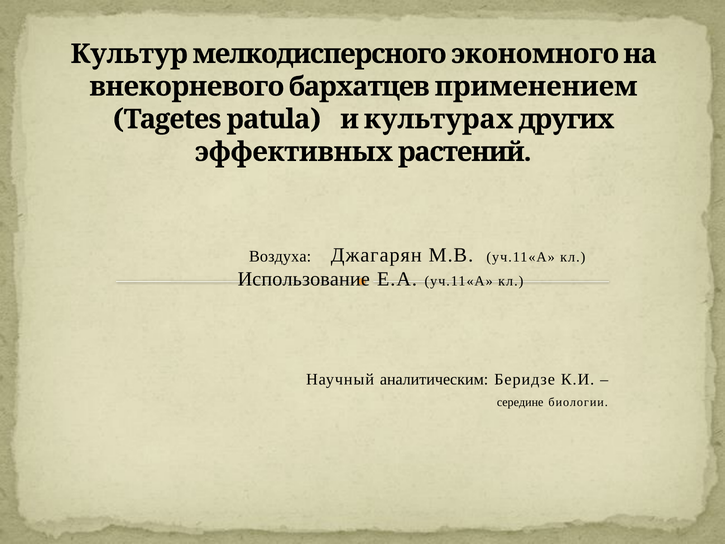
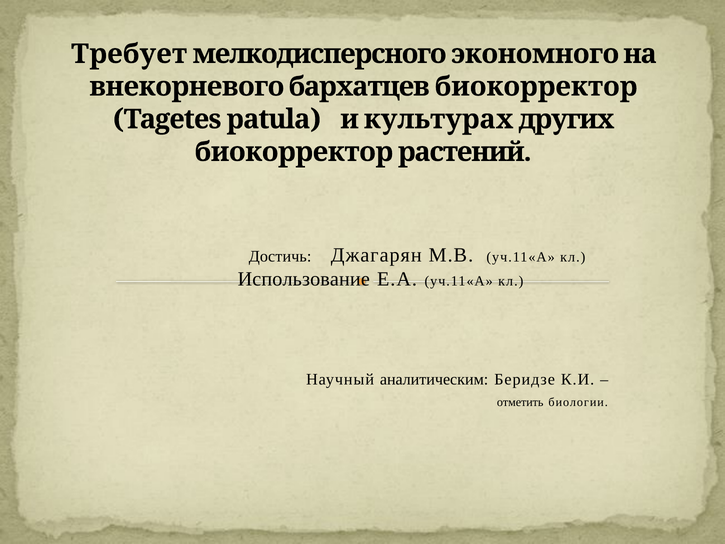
Культур: Культур -> Требует (129, 54)
бархатцев применением: применением -> биокорректор (536, 87)
эффективных: эффективных -> биокорректор (294, 152)
Воздуха: Воздуха -> Достичь (280, 256)
середине: середине -> отметить (520, 402)
